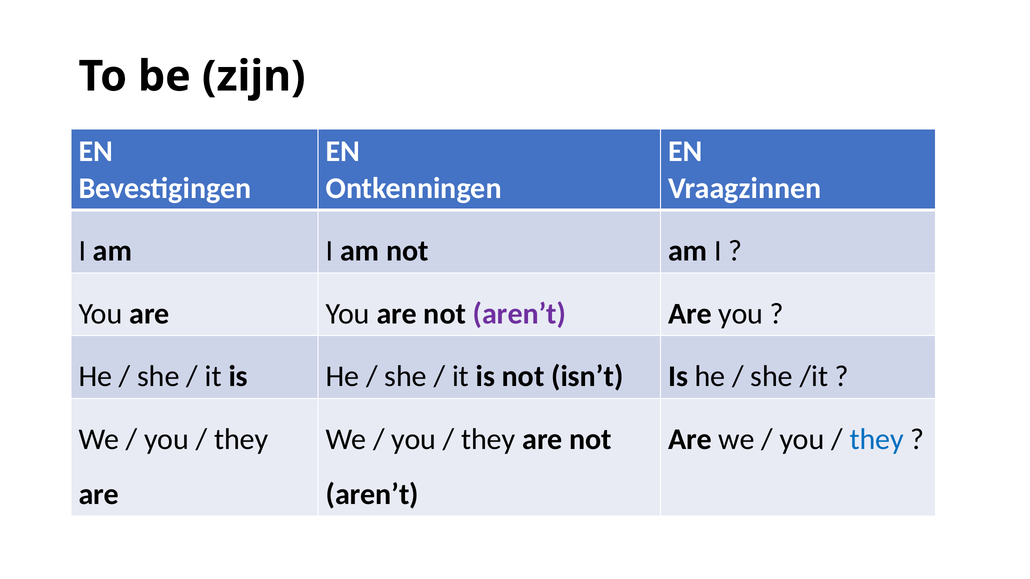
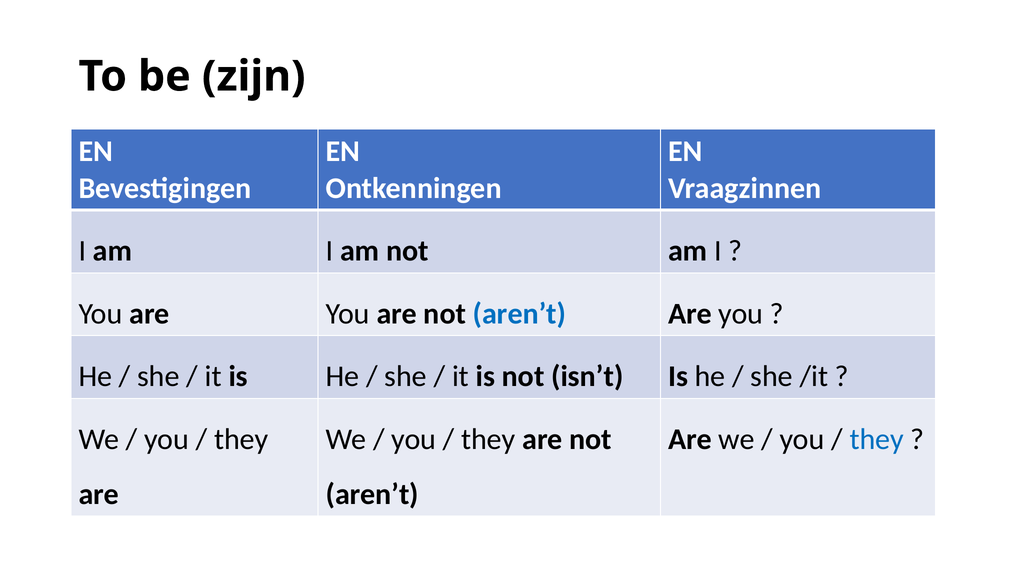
aren’t colour: purple -> blue (519, 314)
